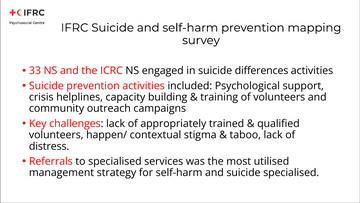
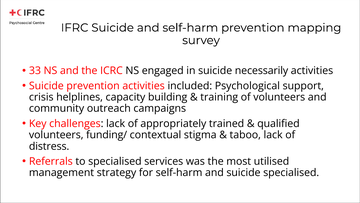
differences: differences -> necessarily (262, 71)
happen/: happen/ -> funding/ (107, 135)
